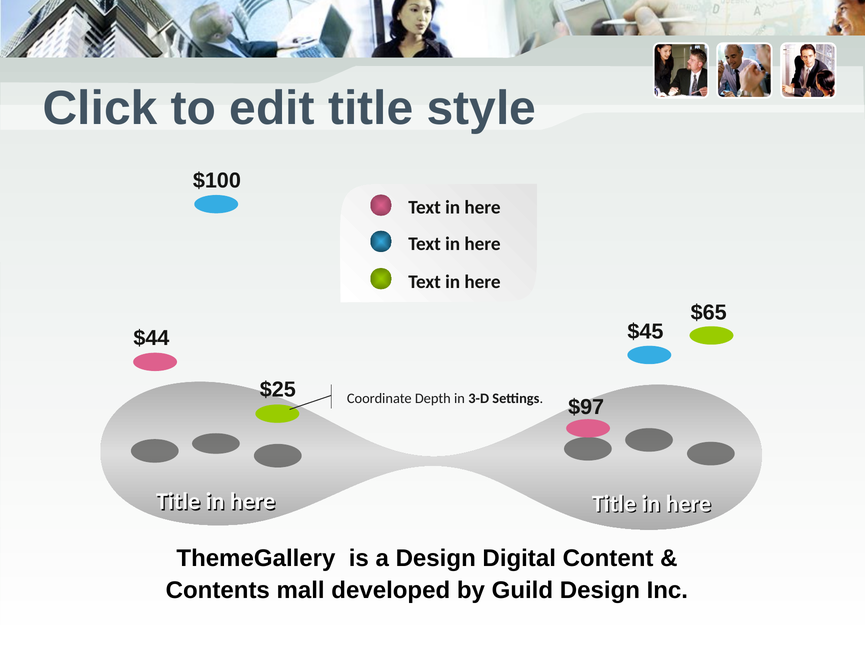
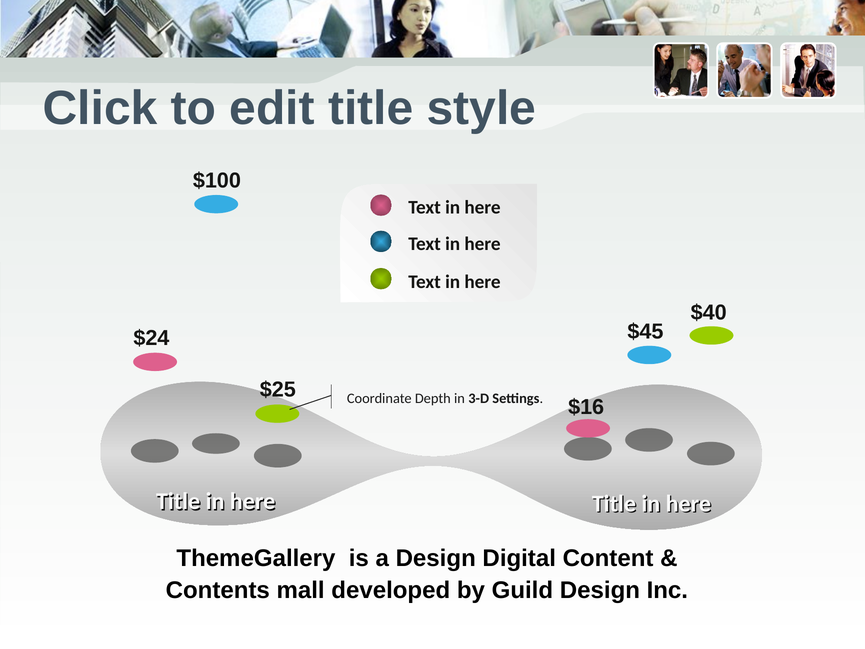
$65: $65 -> $40 (709, 312)
$44: $44 -> $24 (151, 338)
$97: $97 -> $16 (586, 407)
